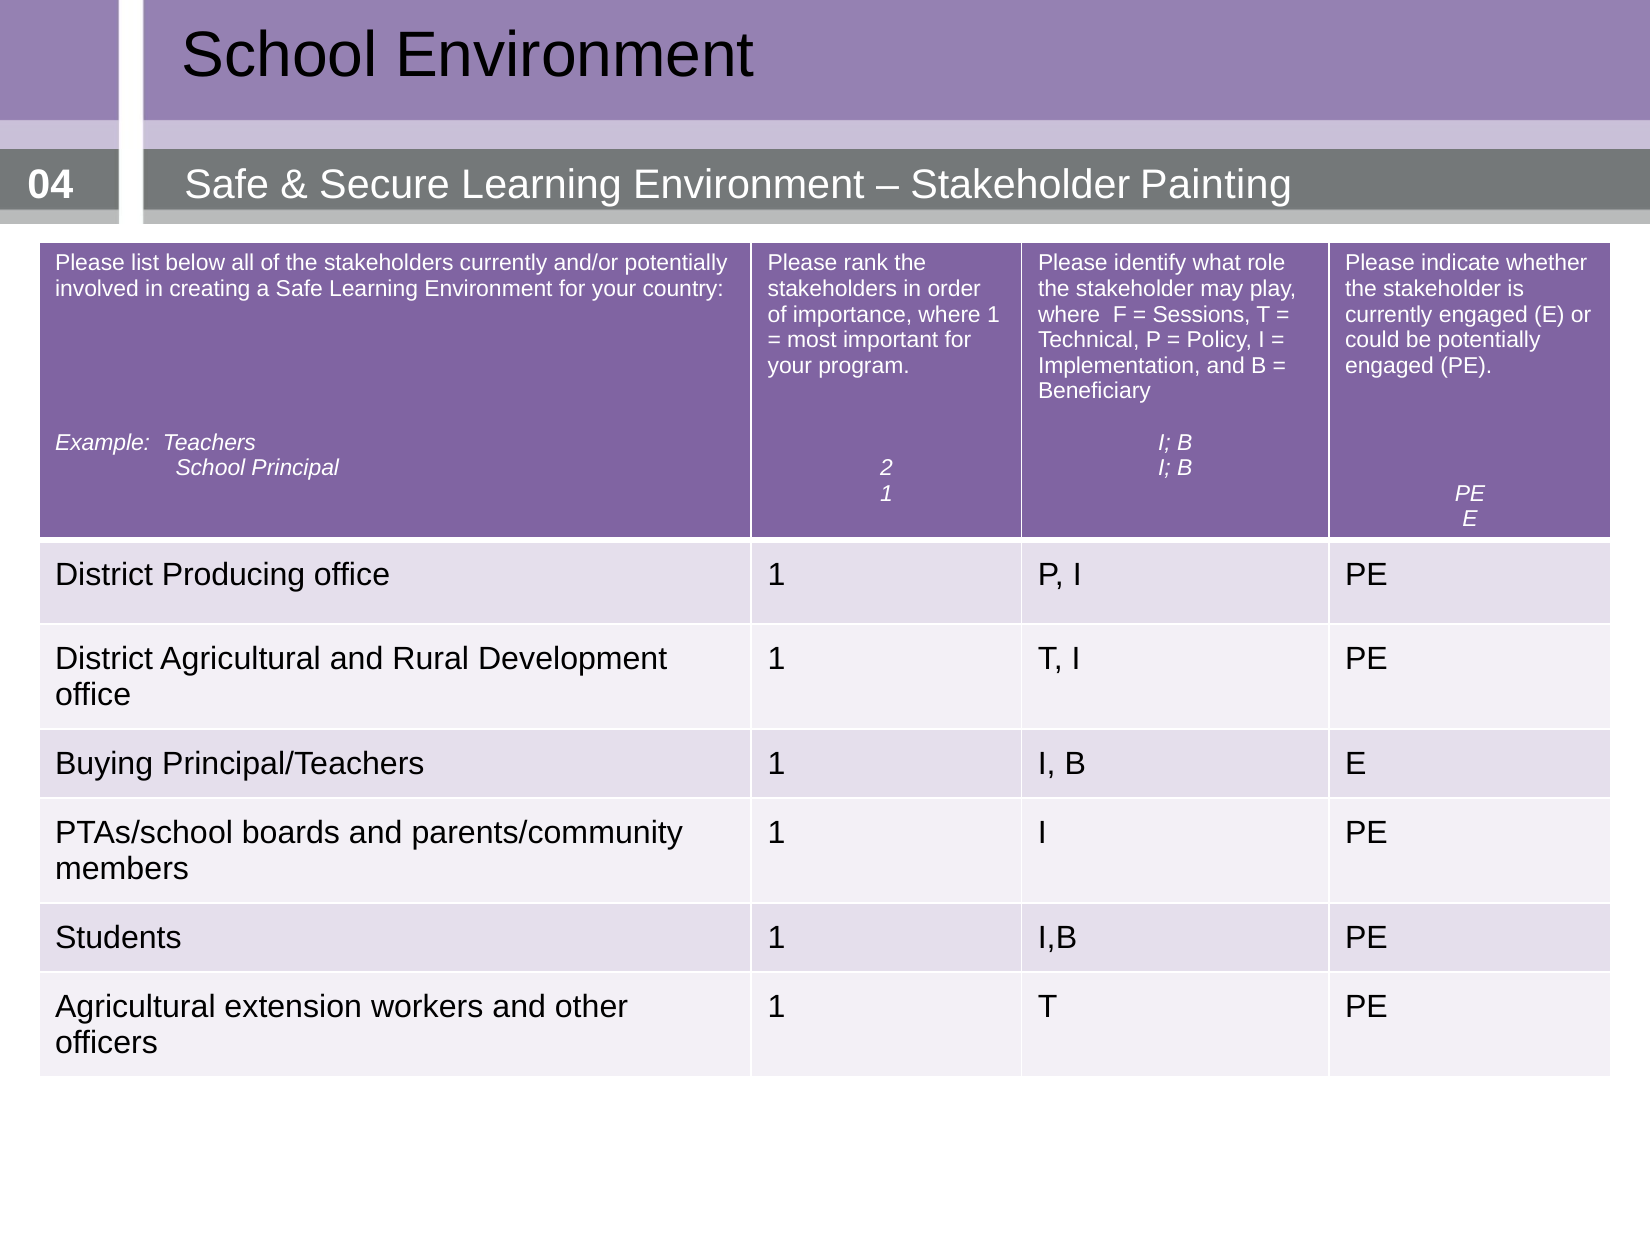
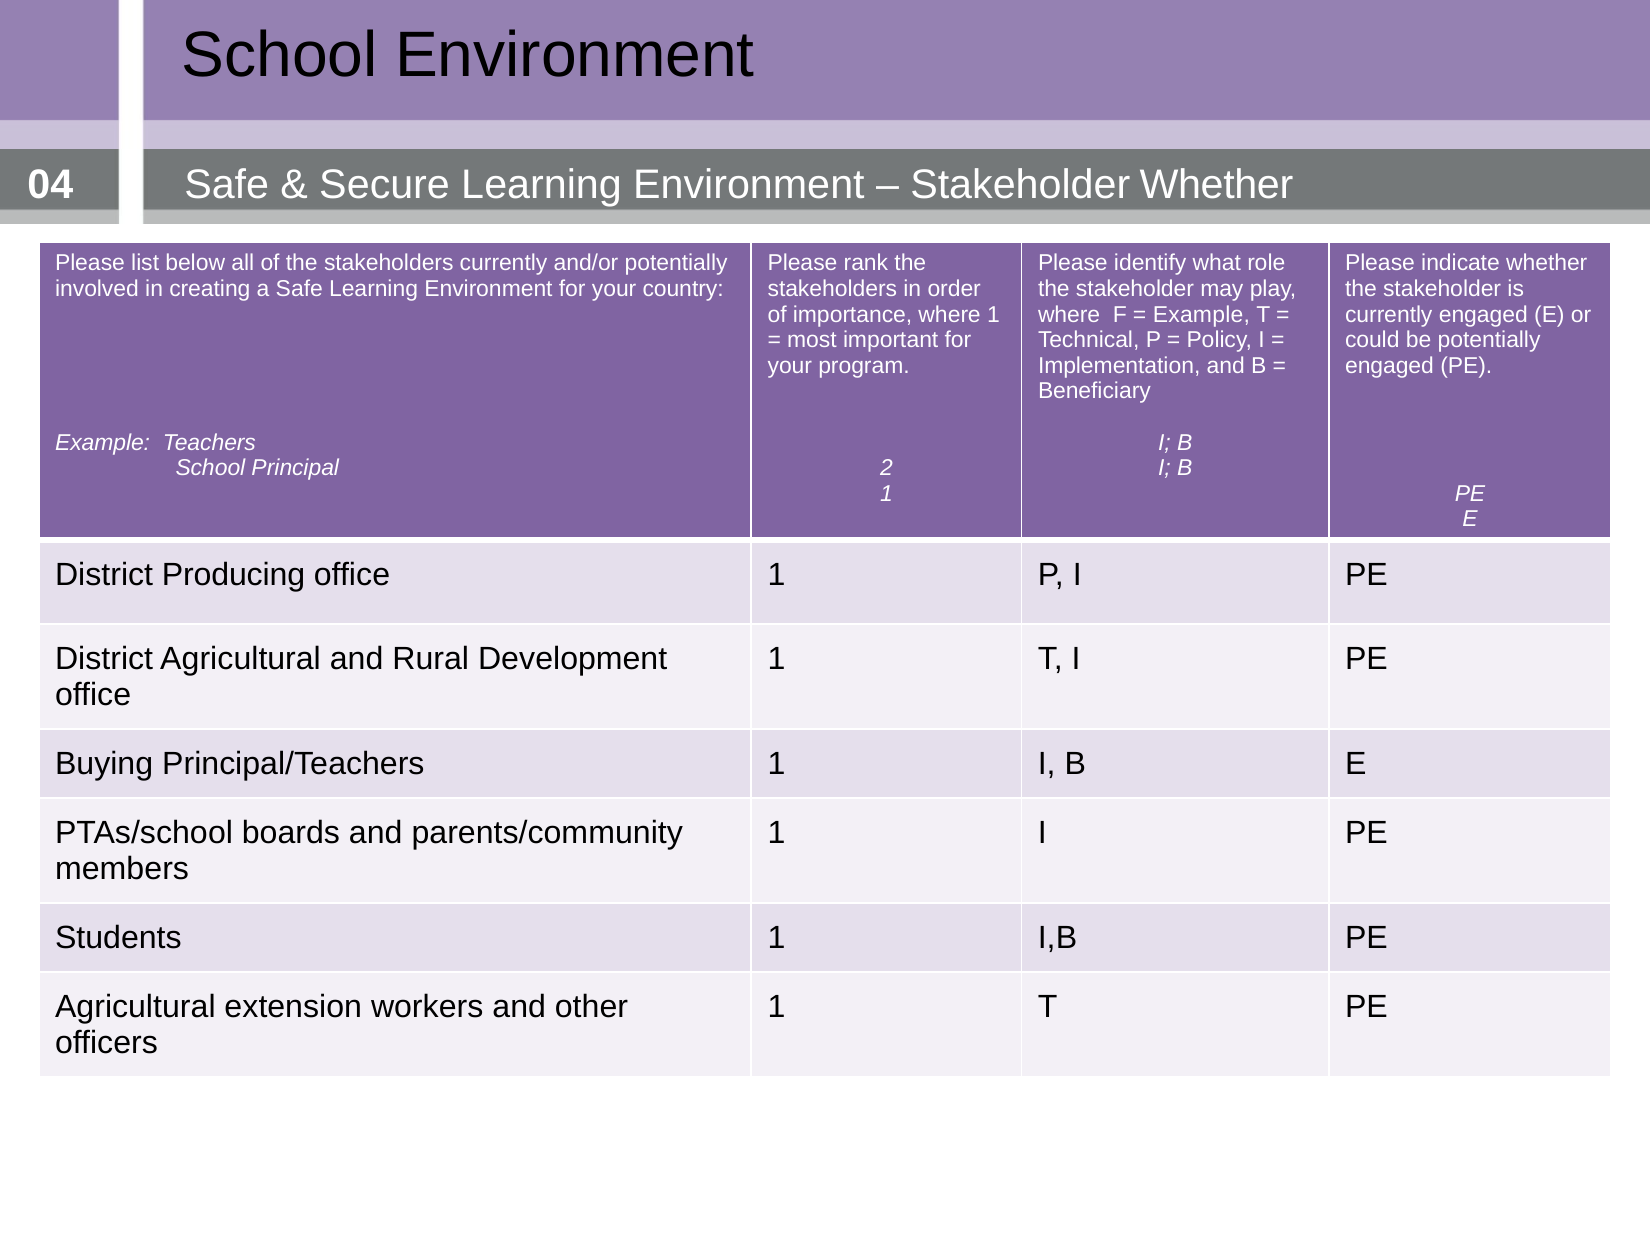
Stakeholder Painting: Painting -> Whether (1216, 185)
Sessions: Sessions -> Example (1201, 314)
